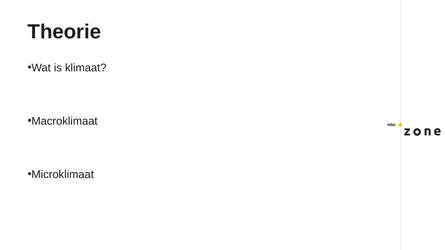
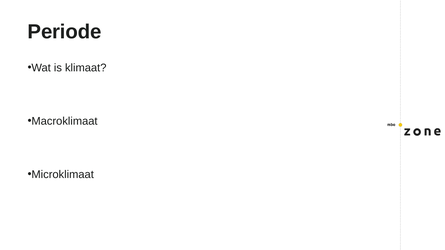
Theorie: Theorie -> Periode (64, 32)
